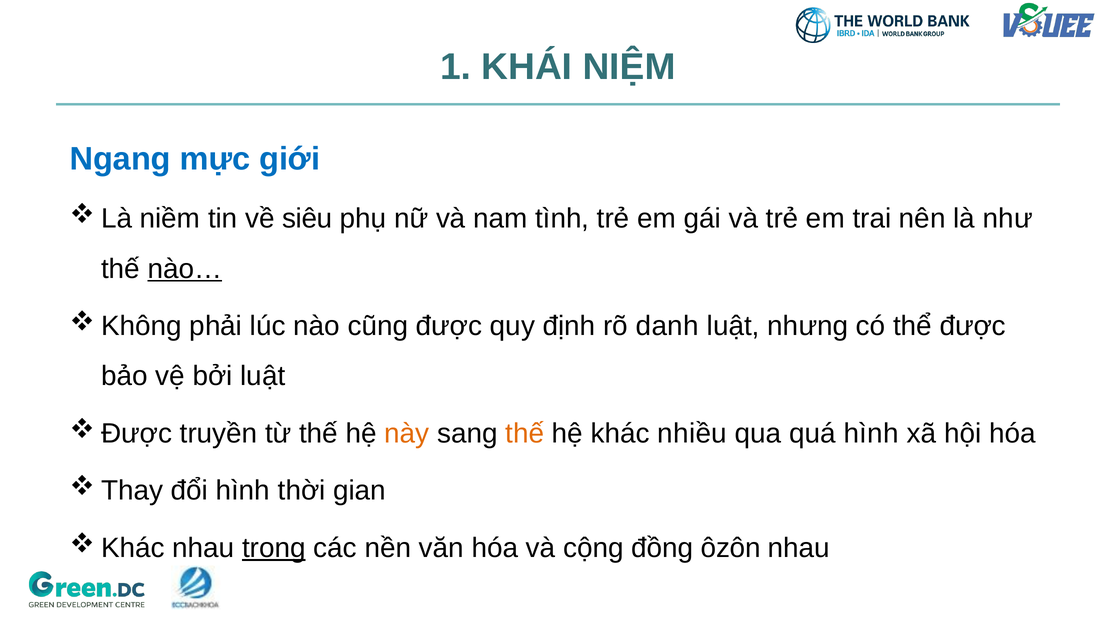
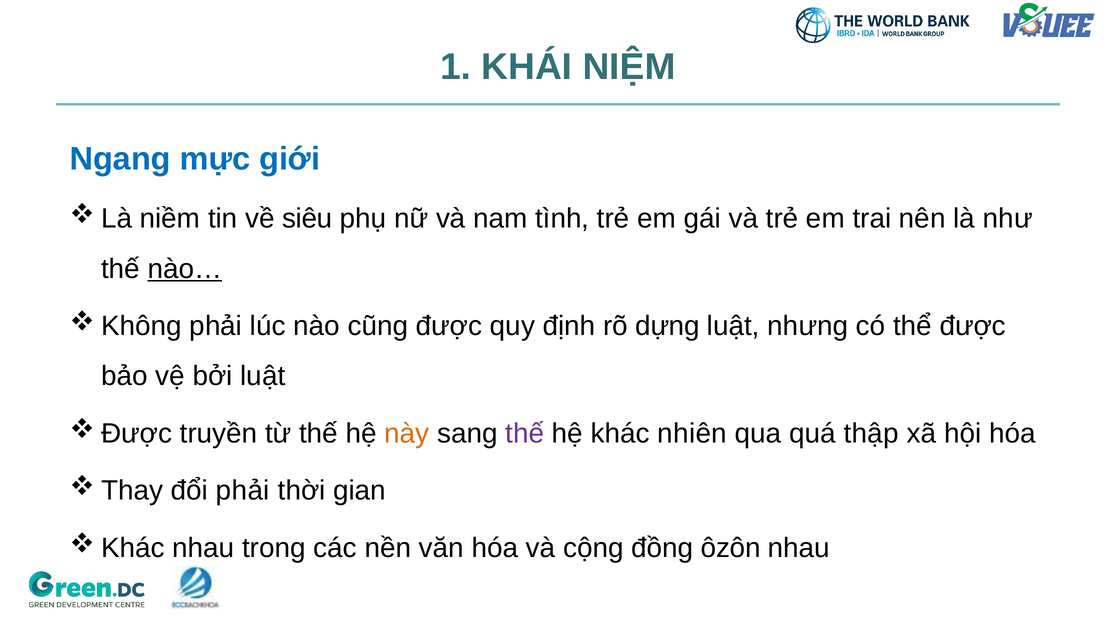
danh: danh -> dựng (668, 326)
thế colour: orange -> purple (525, 433)
nhiều: nhiều -> nhiên (692, 433)
quá hình: hình -> thập (871, 433)
đổi hình: hình -> phải (243, 491)
trong underline: present -> none (274, 548)
